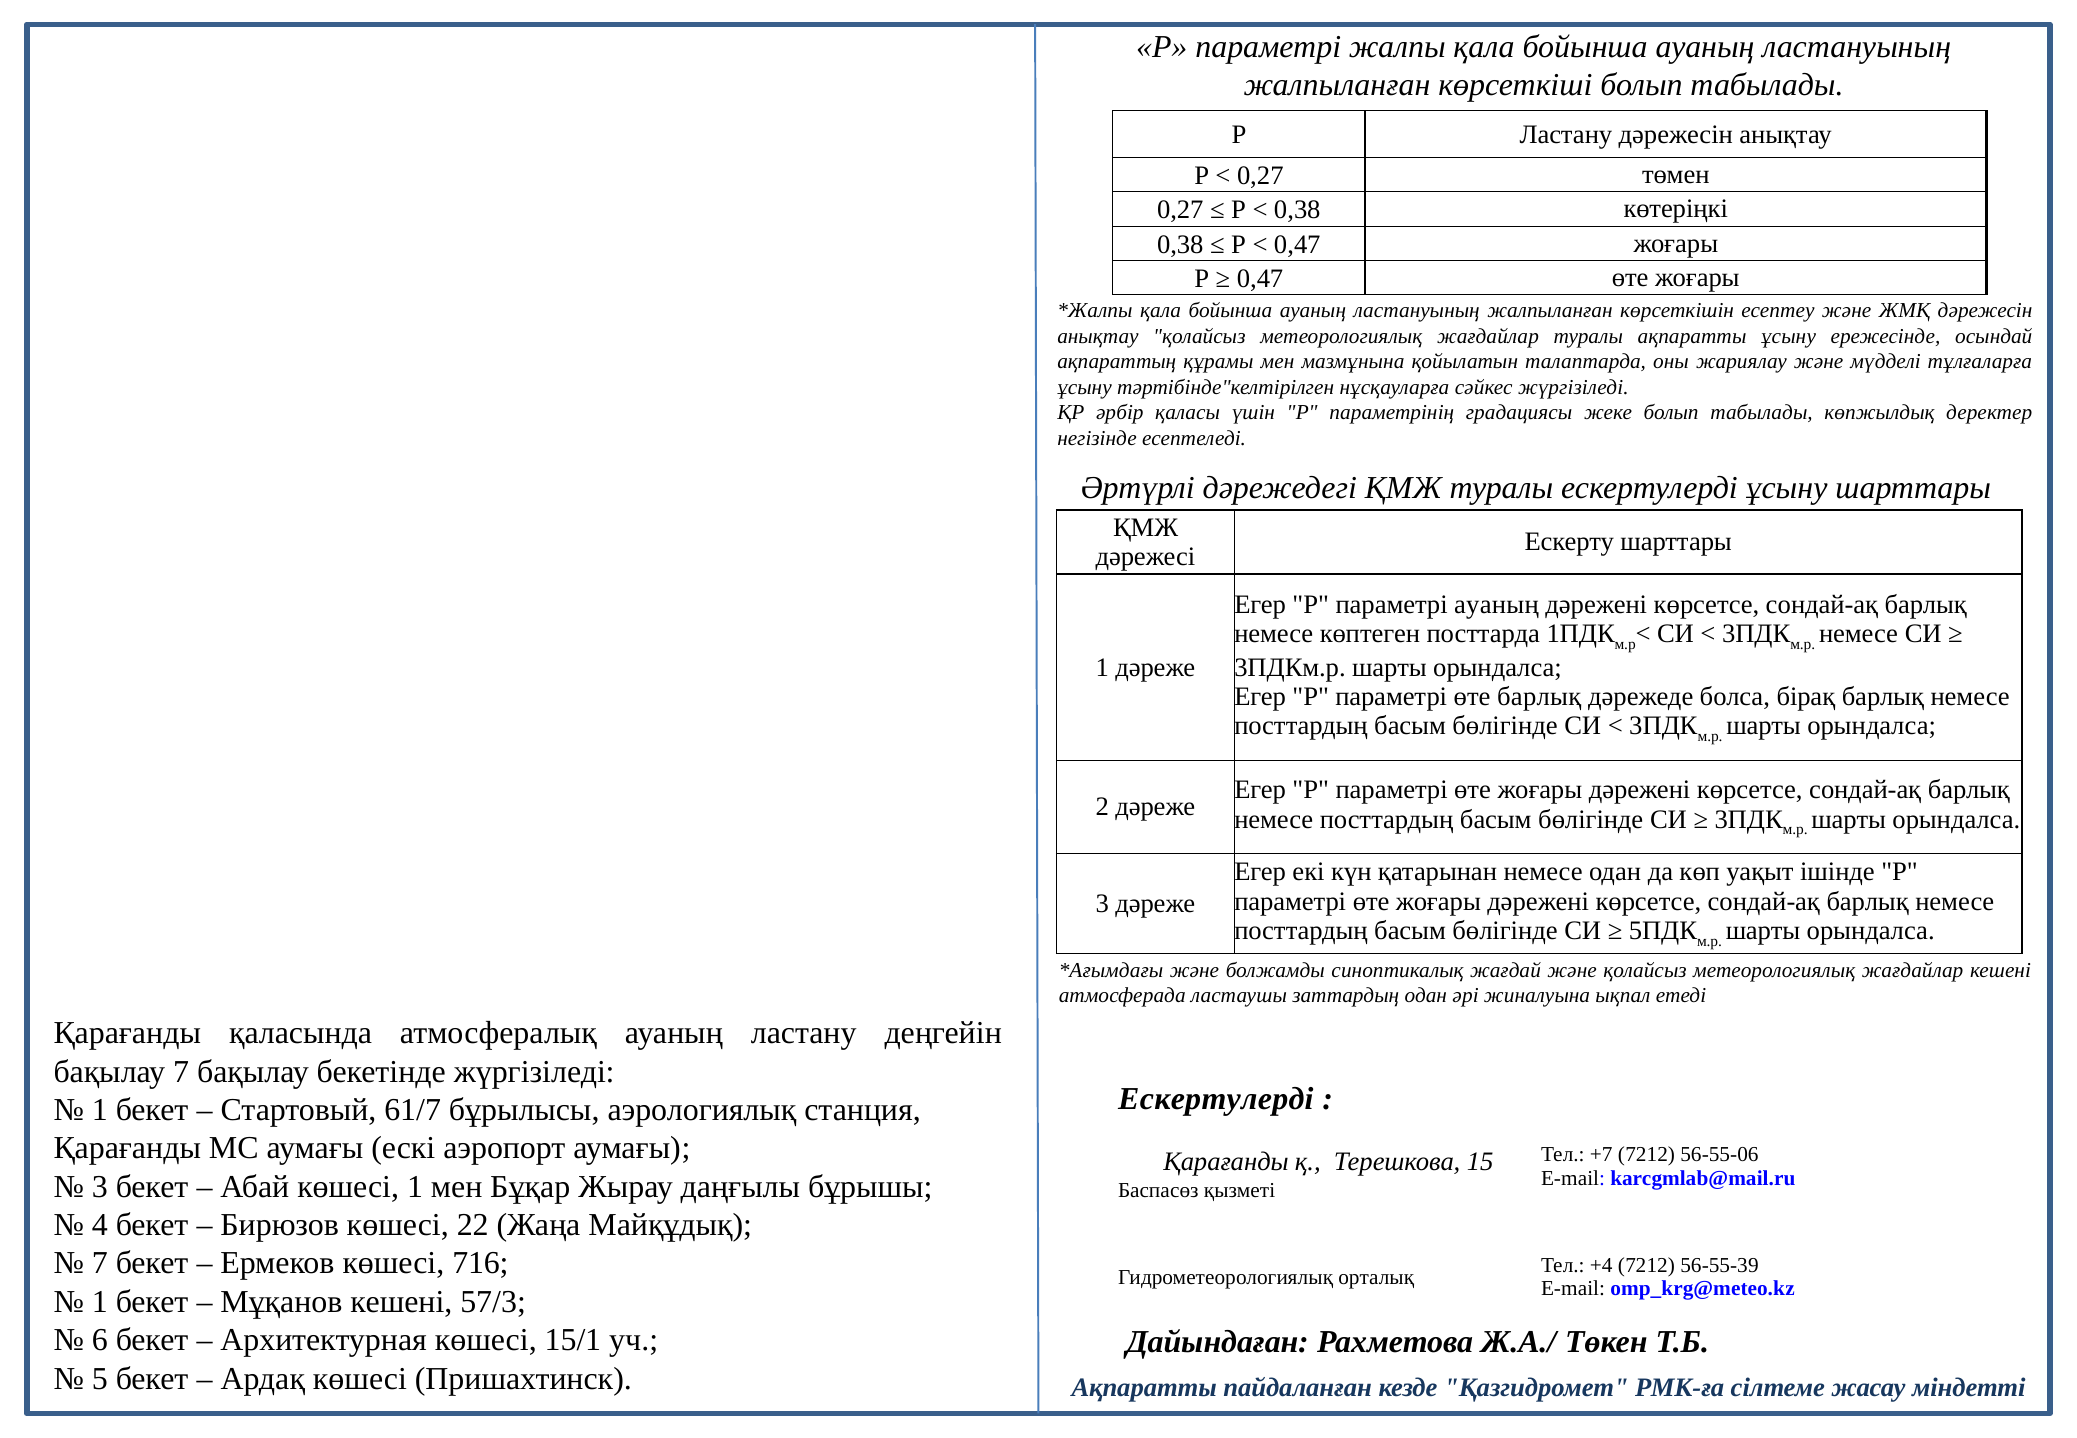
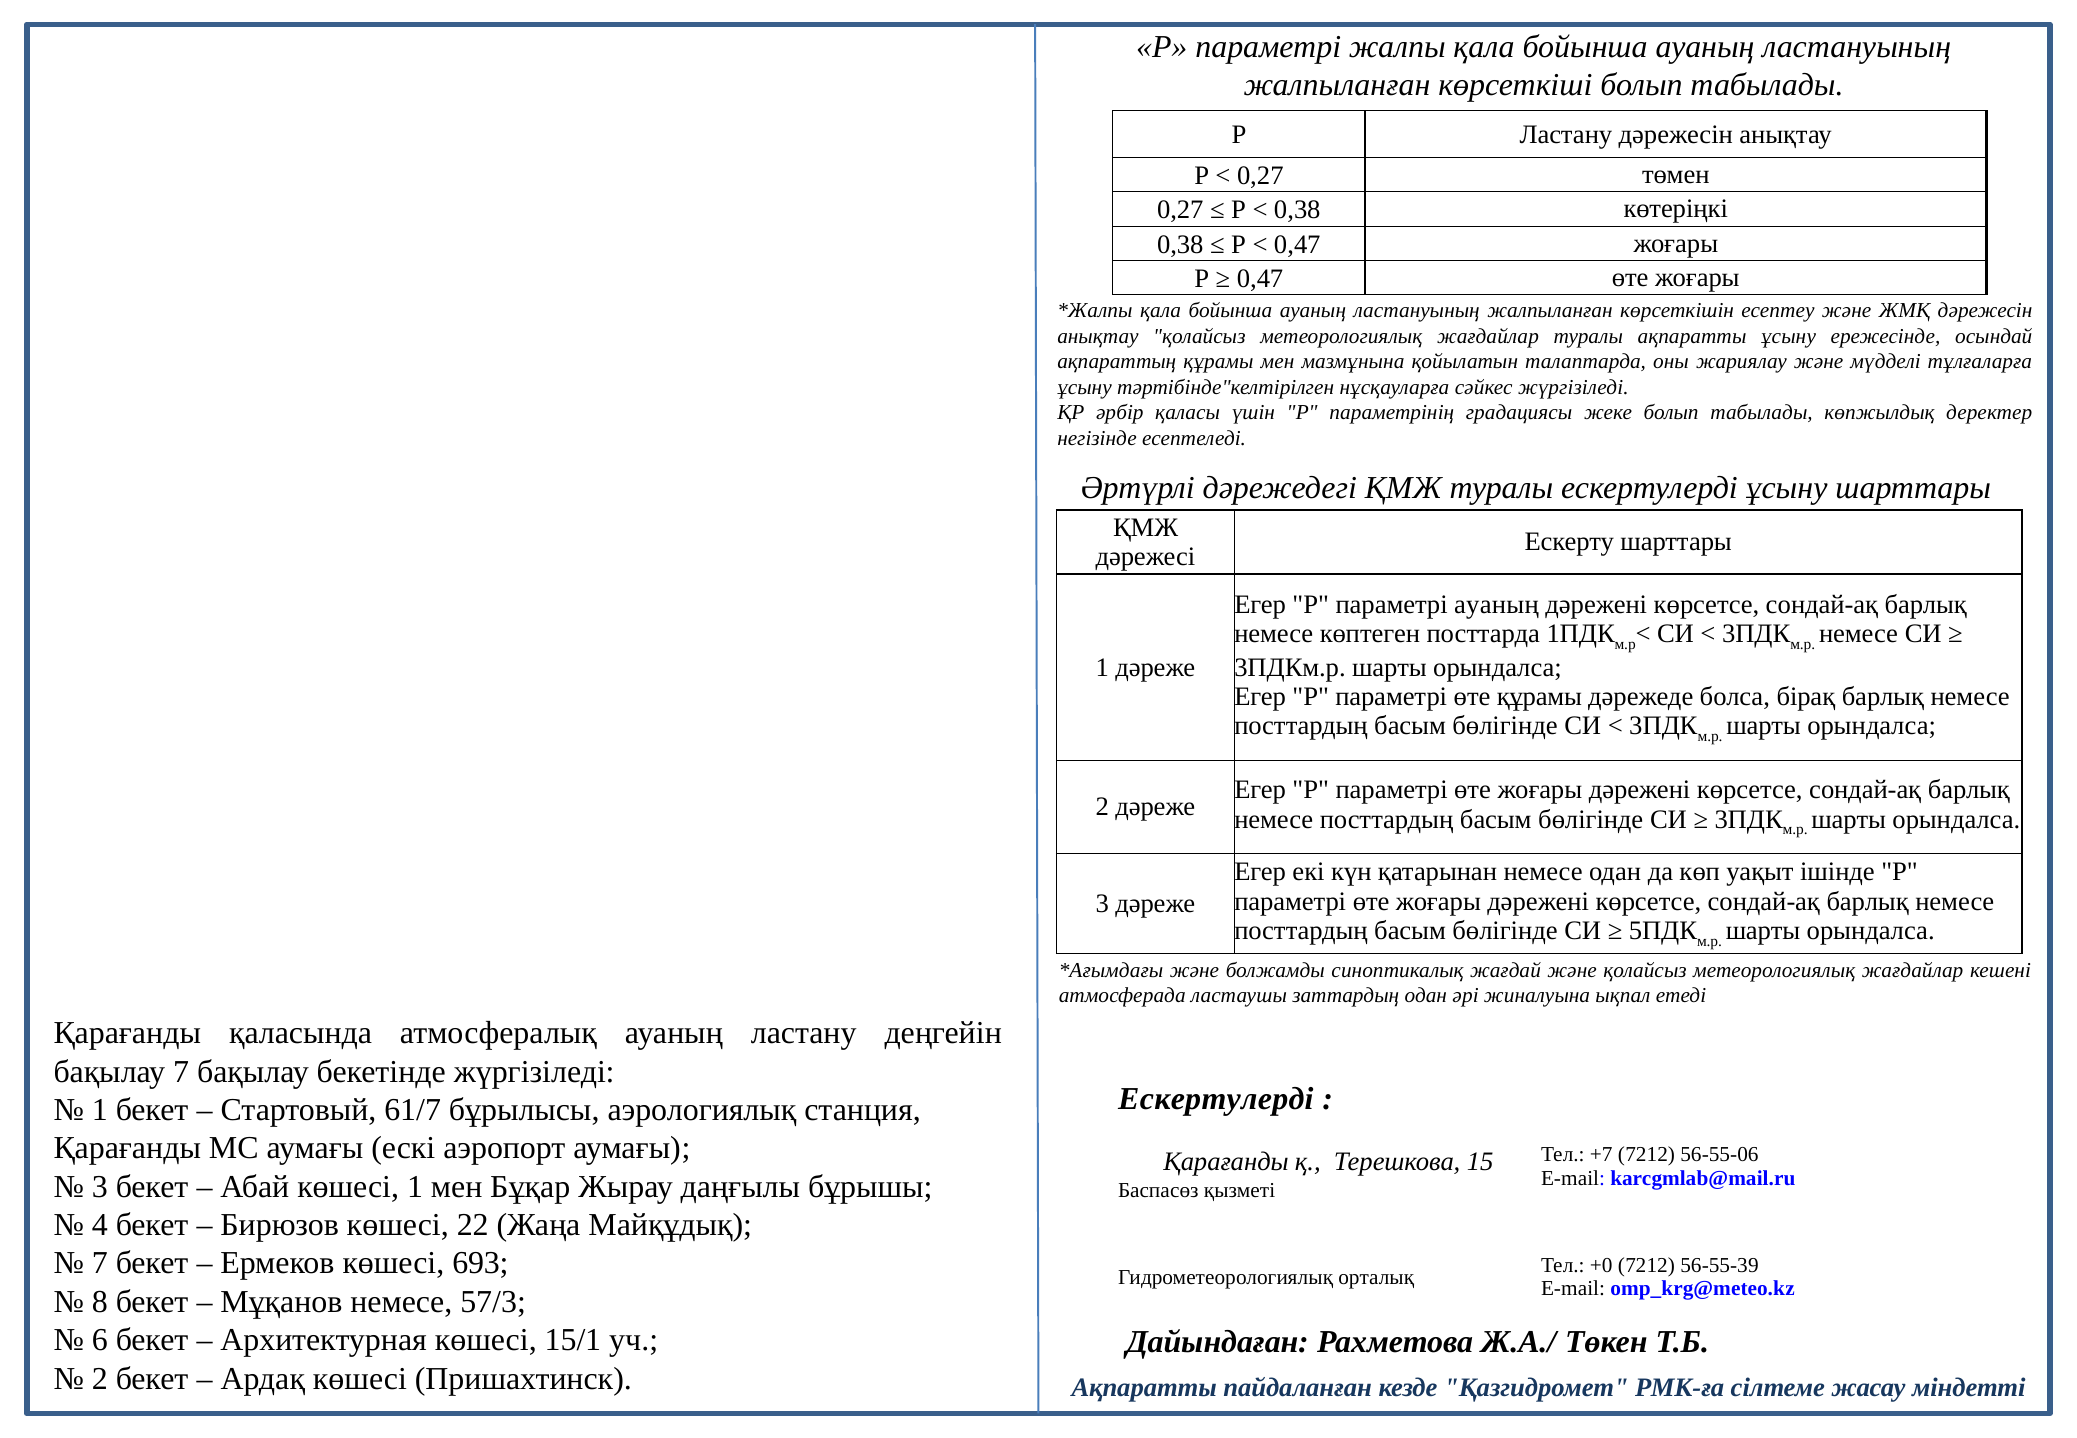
өте барлық: барлық -> құрамы (1539, 697)
716: 716 -> 693 (480, 1263)
+4: +4 -> +0 (1601, 1265)
1: 1 -> 8 (100, 1302)
Мұқанов кешені: кешені -> немесе (401, 1302)
5: 5 -> 2 (100, 1378)
